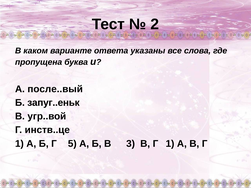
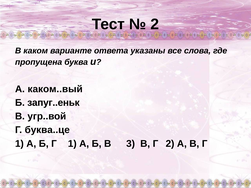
после..вый: после..вый -> каком..вый (55, 89)
инств..це: инств..це -> буква..це (47, 130)
Г 5: 5 -> 1 (72, 144)
Г 1: 1 -> 2 (170, 144)
